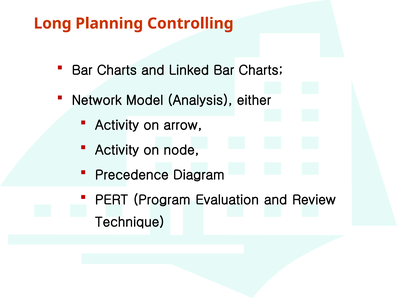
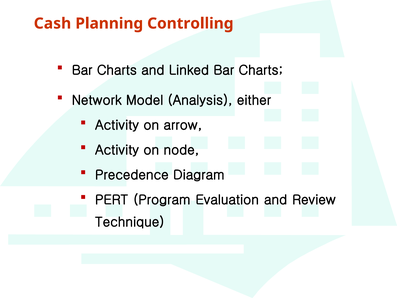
Long: Long -> Cash (52, 23)
